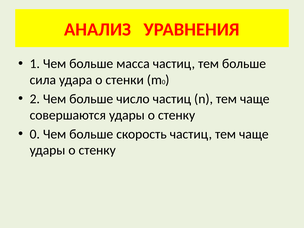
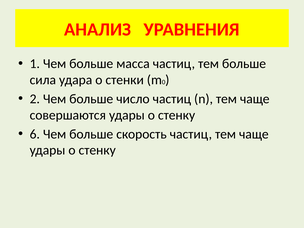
0: 0 -> 6 (35, 134)
